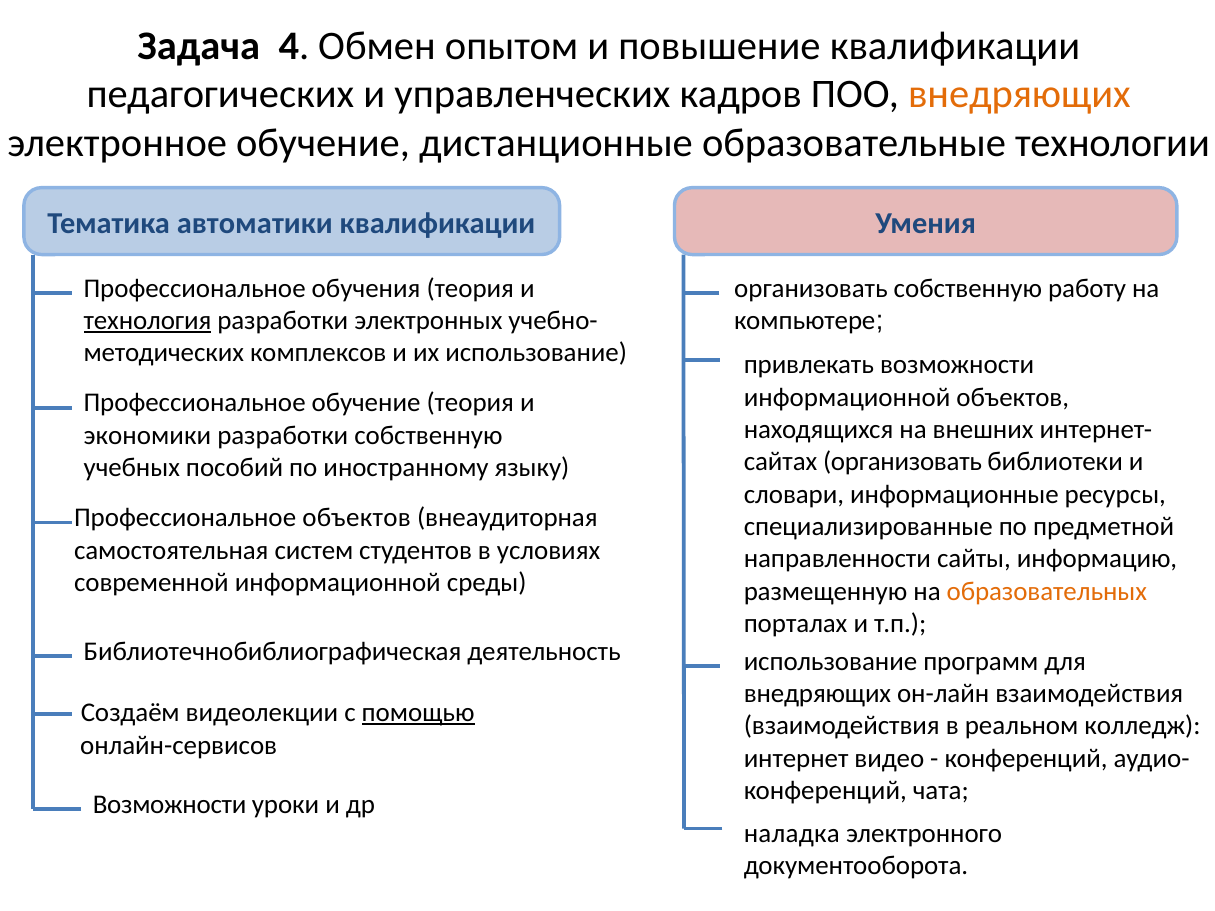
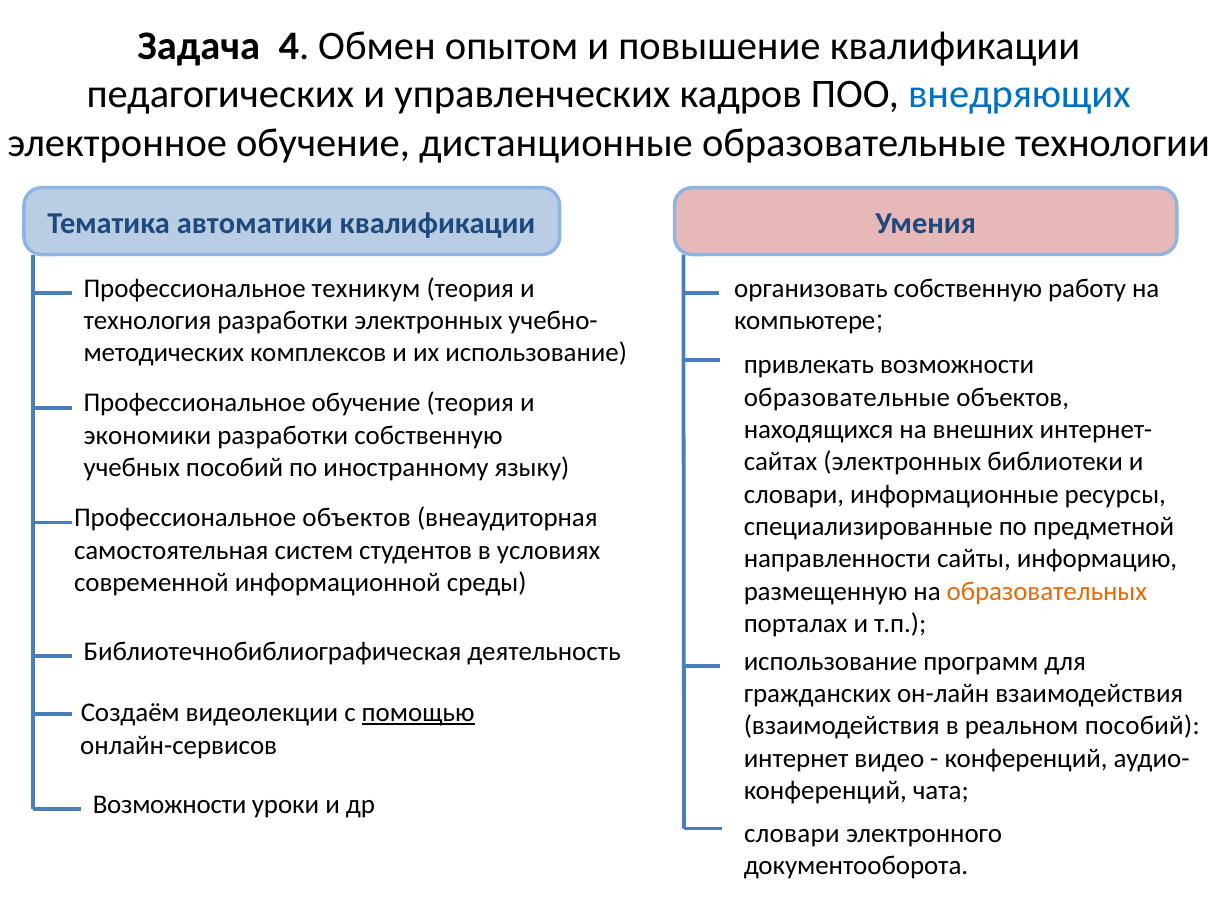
внедряющих colour: orange -> blue (1019, 94)
обучения: обучения -> техникум (366, 288)
технология underline: present -> none (148, 321)
информационной: информационной -> образовательные (847, 397)
организовать: организовать -> электронных (902, 462)
внедряющих: внедряющих -> гражданских (817, 694)
реальном колледж: колледж -> пособий (1142, 726)
наладка: наладка -> словари (792, 834)
